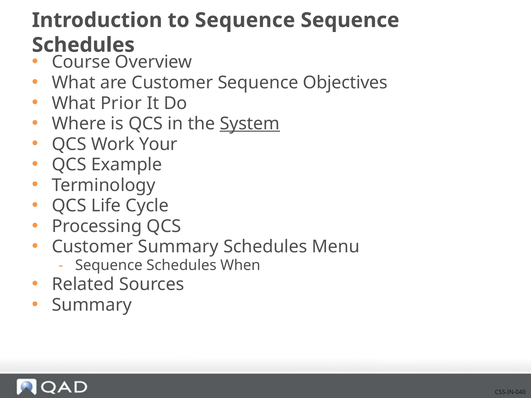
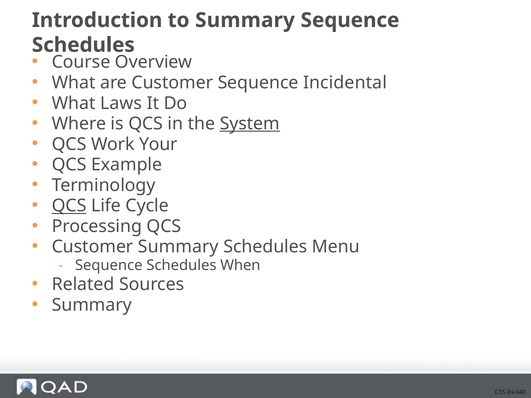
to Sequence: Sequence -> Summary (245, 20)
Objectives: Objectives -> Incidental (345, 83)
Prior: Prior -> Laws (121, 103)
QCS underline: none -> present (69, 206)
